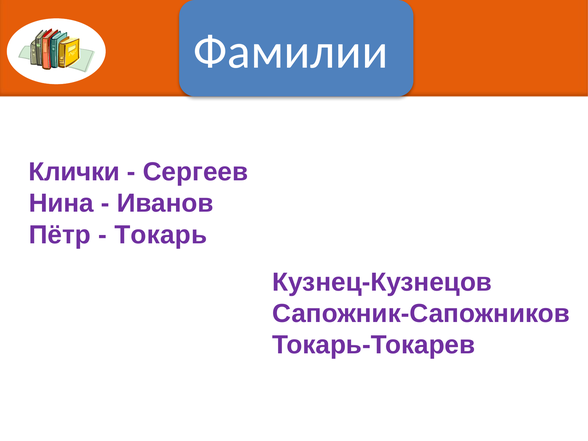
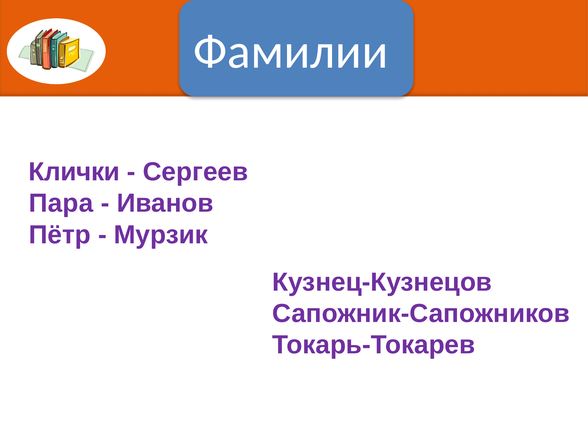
Нина: Нина -> Пара (61, 203)
Токарь: Токарь -> Мурзик (161, 235)
